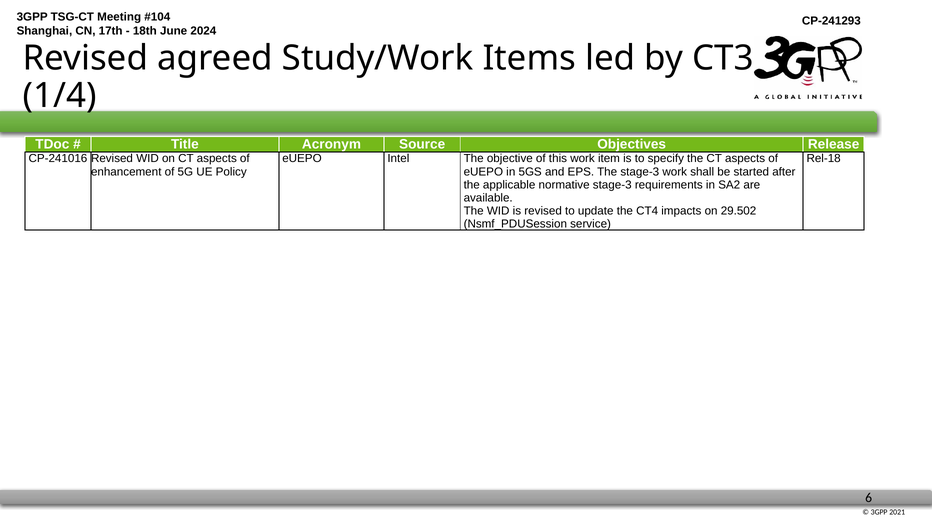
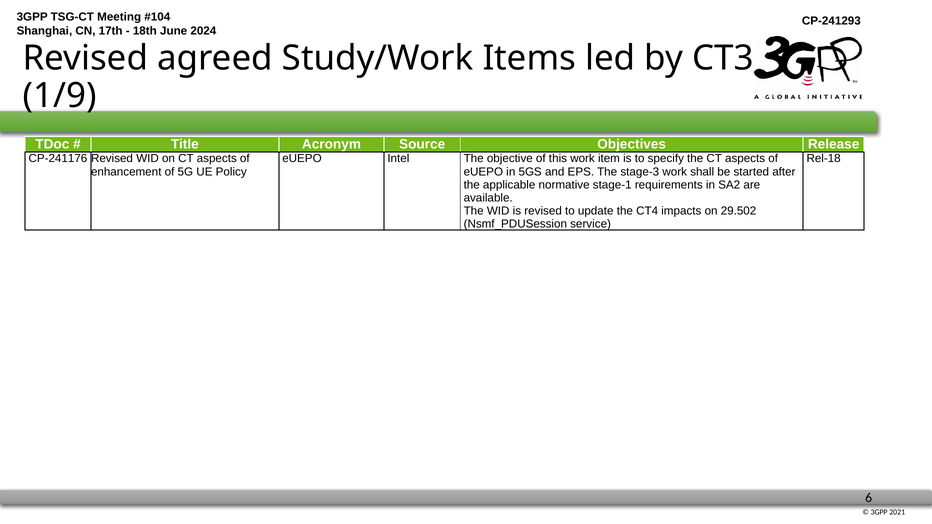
1/4: 1/4 -> 1/9 (60, 96)
CP-241016: CP-241016 -> CP-241176 (58, 159)
normative stage-3: stage-3 -> stage-1 (612, 185)
